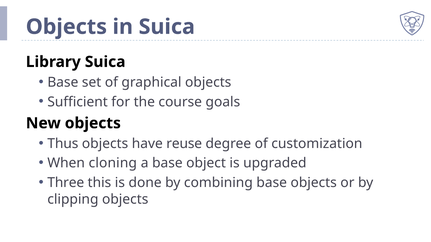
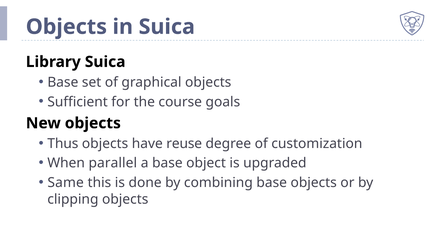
cloning: cloning -> parallel (113, 163)
Three: Three -> Same (66, 183)
